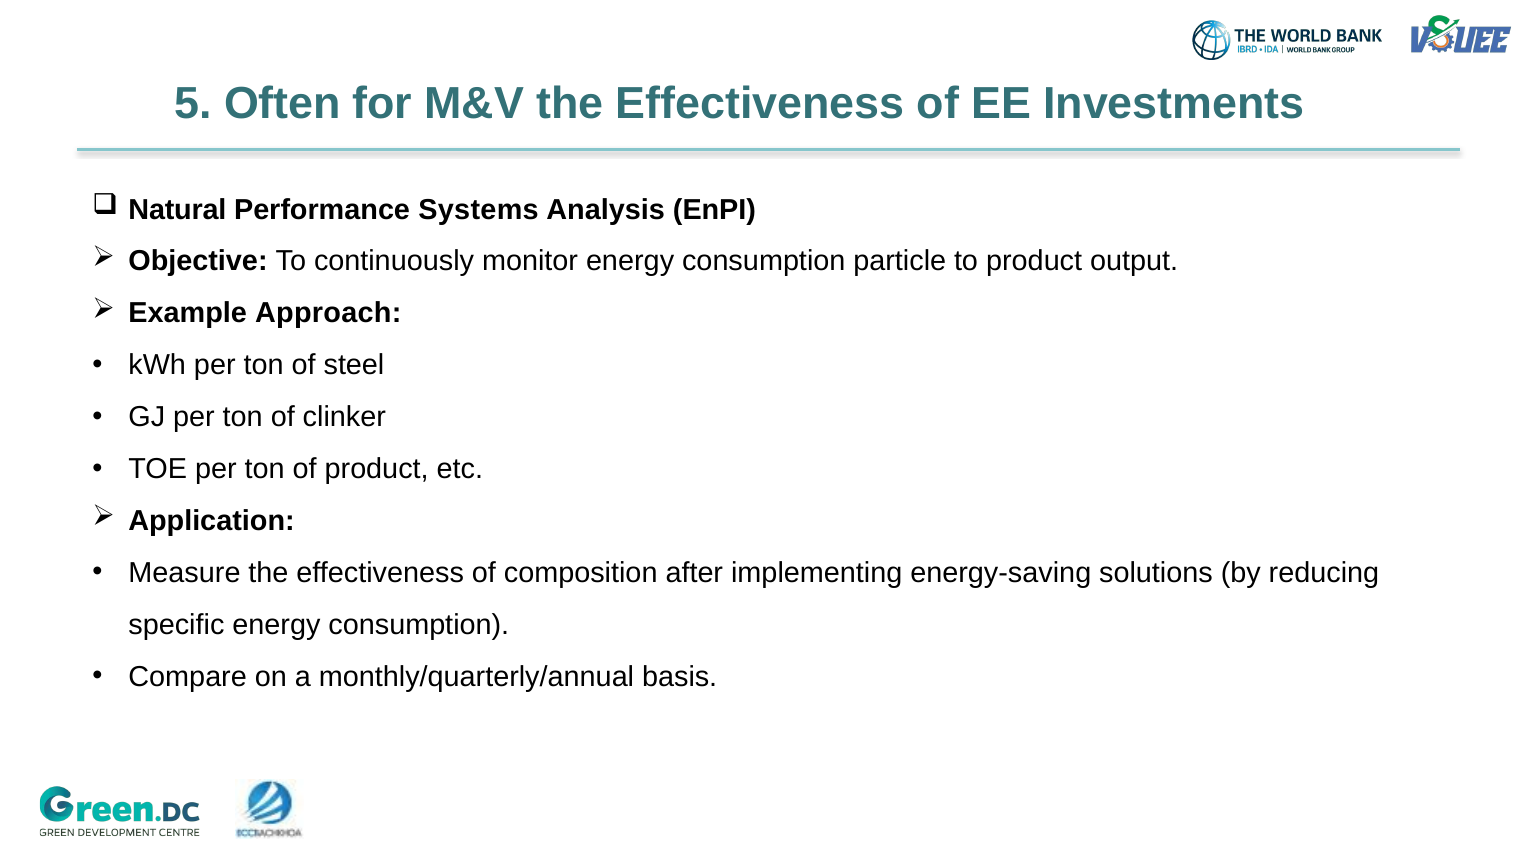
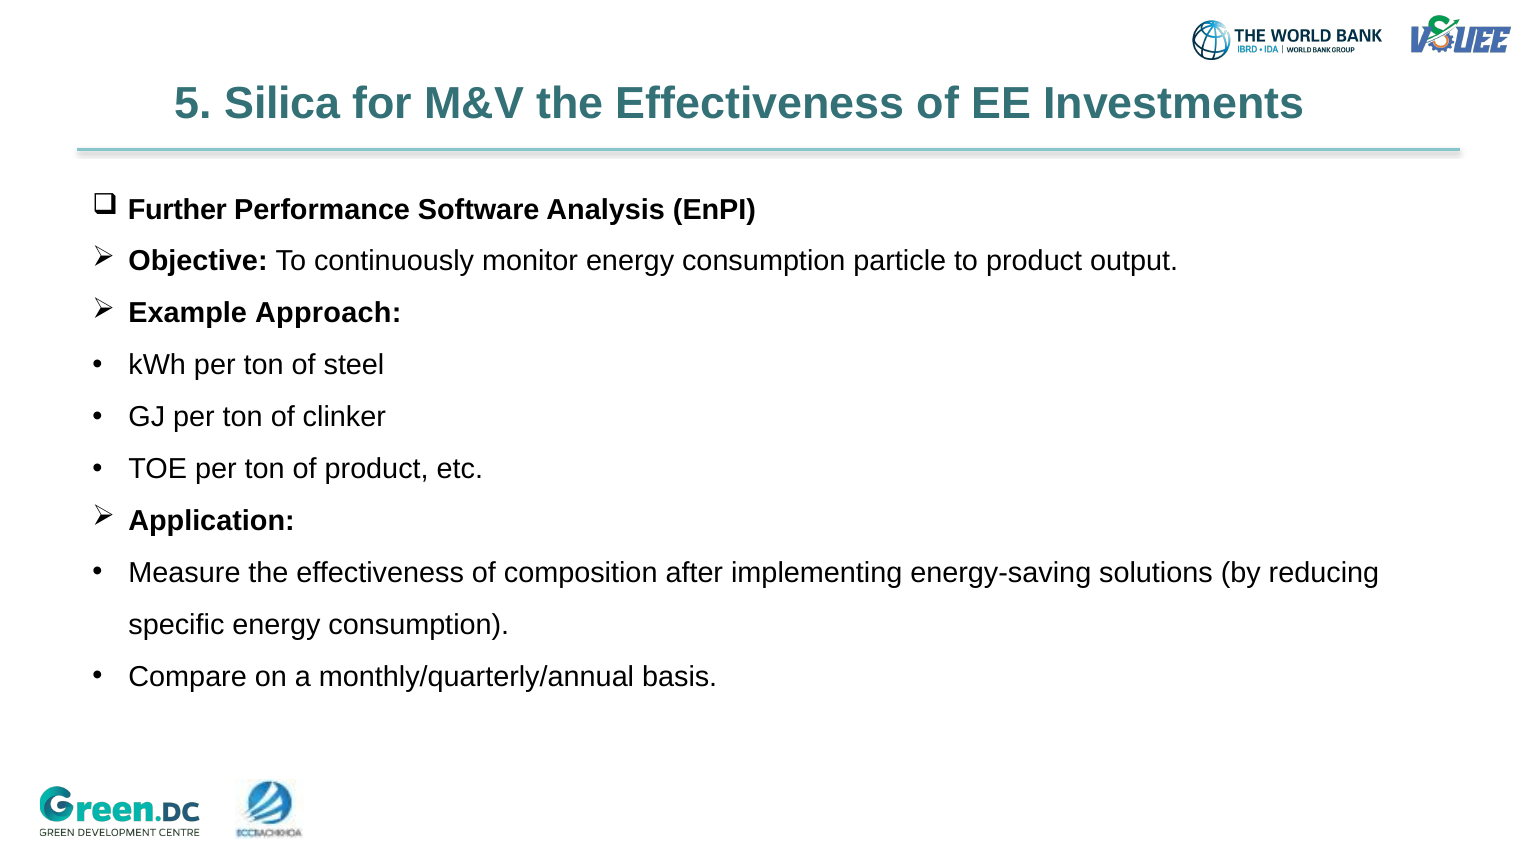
Often: Often -> Silica (282, 103)
Natural: Natural -> Further (177, 209)
Systems: Systems -> Software (479, 209)
